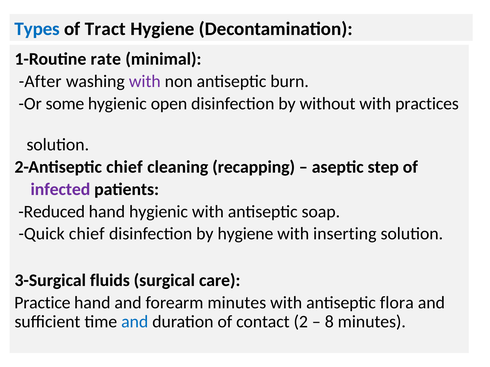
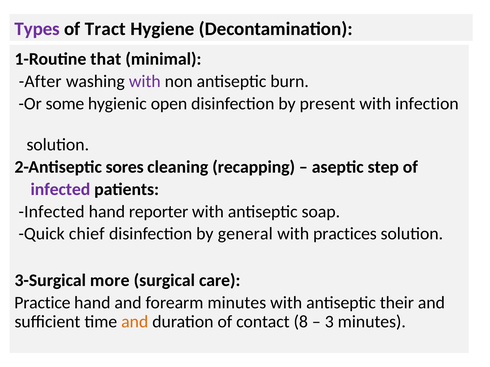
Types colour: blue -> purple (37, 29)
rate: rate -> that (106, 59)
without: without -> present (327, 104)
practices: practices -> infection (427, 104)
2-Antiseptic chief: chief -> sores (125, 167)
Reduced: Reduced -> Infected (52, 212)
hand hygienic: hygienic -> reporter (159, 212)
by hygiene: hygiene -> general (245, 234)
inserting: inserting -> practices (345, 234)
fluids: fluids -> more (110, 281)
flora: flora -> their (397, 303)
and colour: blue -> orange (135, 322)
2: 2 -> 8 (301, 322)
8: 8 -> 3 (329, 322)
